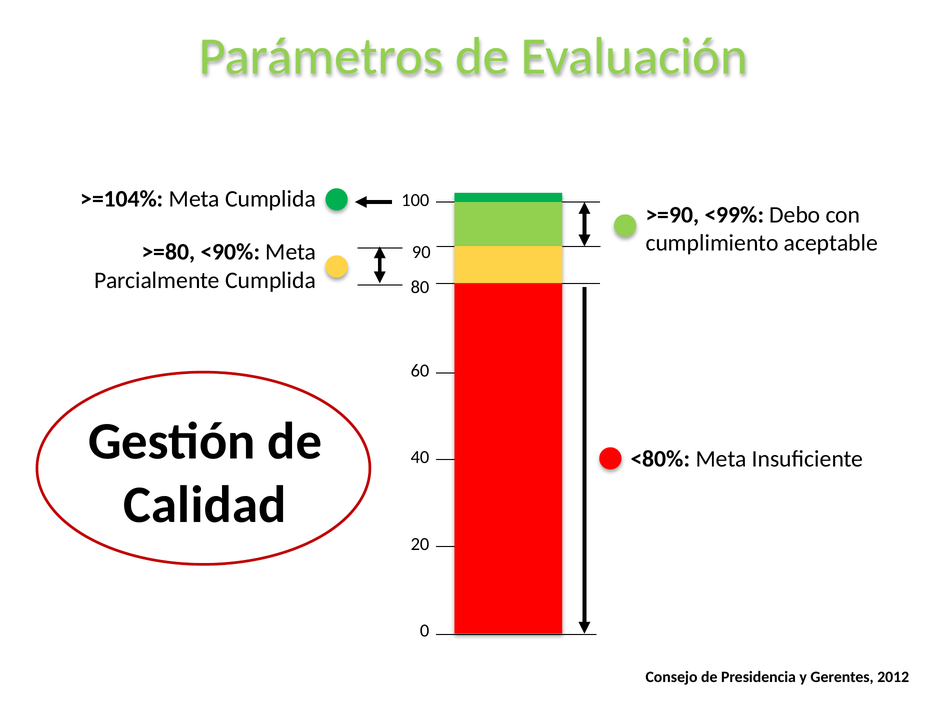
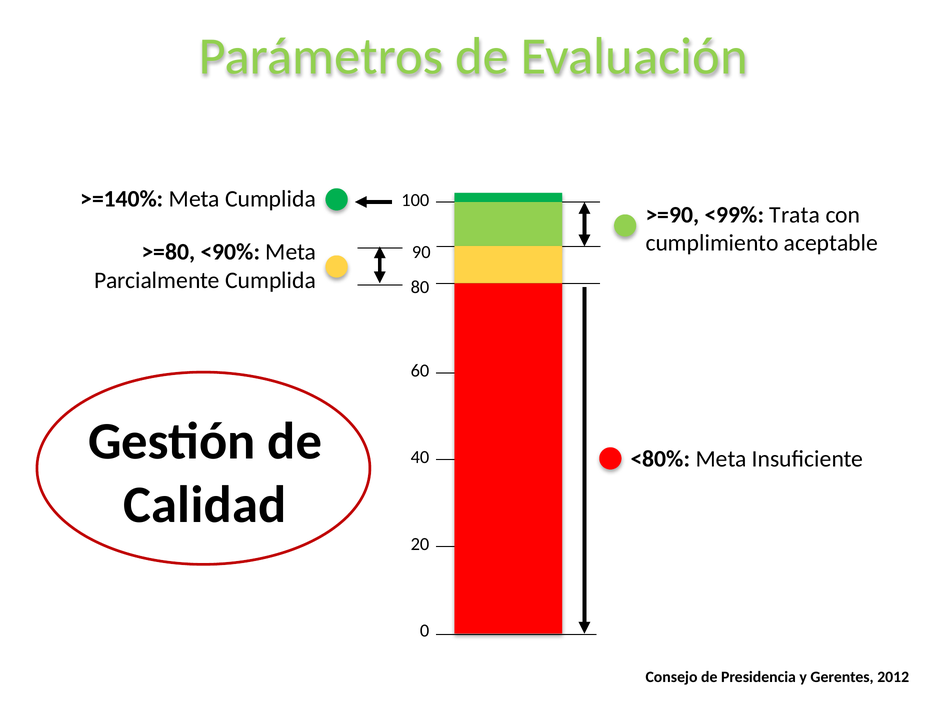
>=104%: >=104% -> >=140% (122, 199)
Debo: Debo -> Trata (795, 215)
